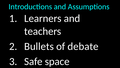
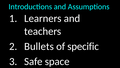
debate: debate -> specific (83, 46)
